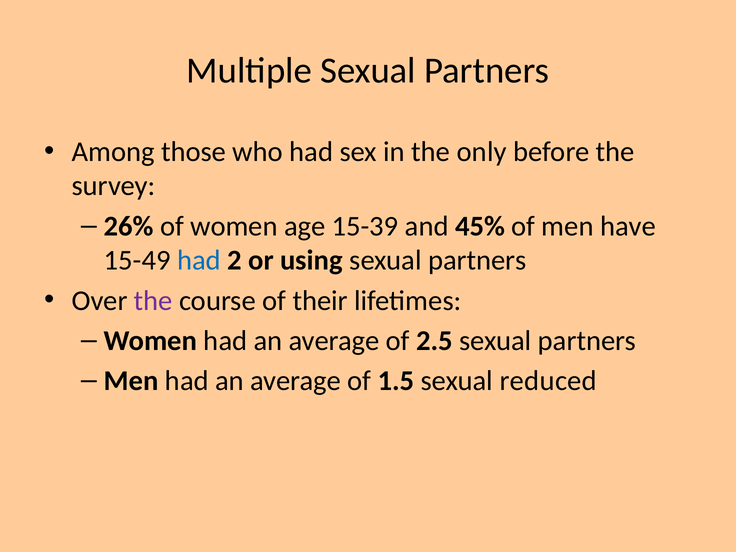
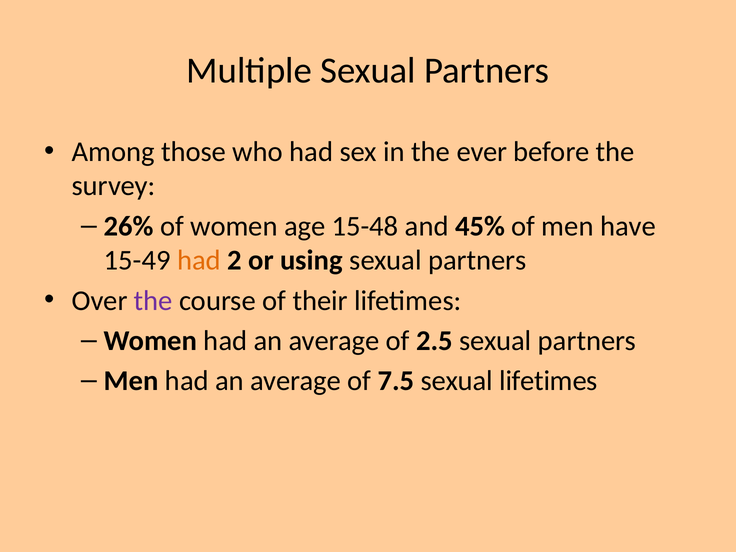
only: only -> ever (482, 152)
15-39: 15-39 -> 15-48 (365, 226)
had colour: blue -> orange (199, 260)
1.5: 1.5 -> 7.5 (396, 381)
sexual reduced: reduced -> lifetimes (549, 381)
